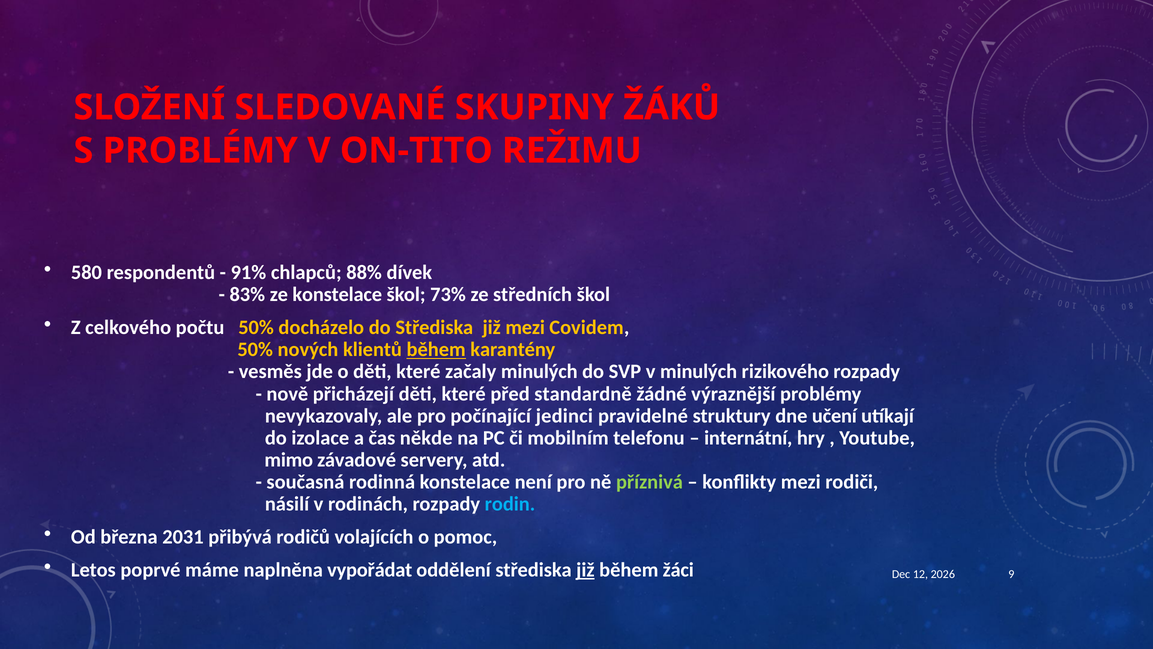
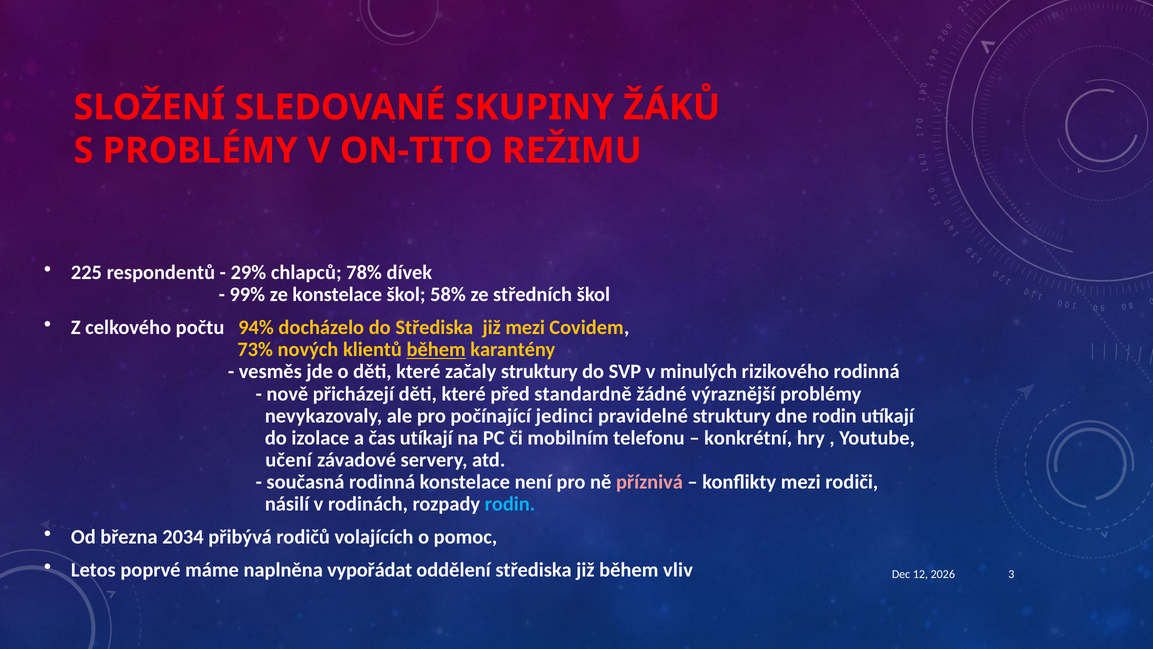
580: 580 -> 225 (86, 272)
91%: 91% -> 29% (248, 272)
88%: 88% -> 78% (364, 272)
83%: 83% -> 99% (247, 294)
73%: 73% -> 58% (448, 294)
počtu 50%: 50% -> 94% (256, 327)
50%: 50% -> 73% (255, 349)
začaly minulých: minulých -> struktury (539, 371)
rizikového rozpady: rozpady -> rodinná (867, 371)
dne učení: učení -> rodin (834, 416)
čas někde: někde -> utíkají (426, 438)
internátní: internátní -> konkrétní (748, 438)
mimo: mimo -> učení (289, 460)
příznivá colour: light green -> pink (649, 482)
2031: 2031 -> 2034 (183, 537)
již underline: present -> none (585, 570)
žáci: žáci -> vliv (678, 570)
9: 9 -> 3 (1011, 574)
